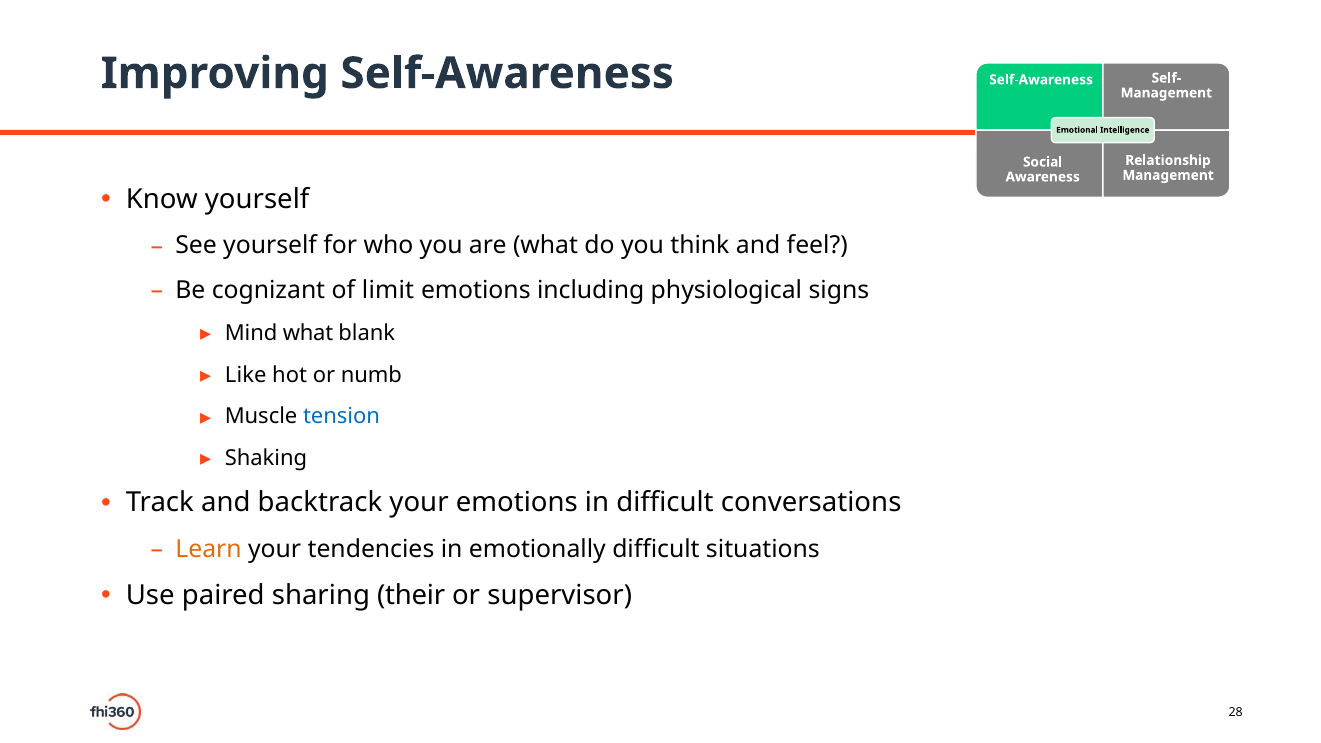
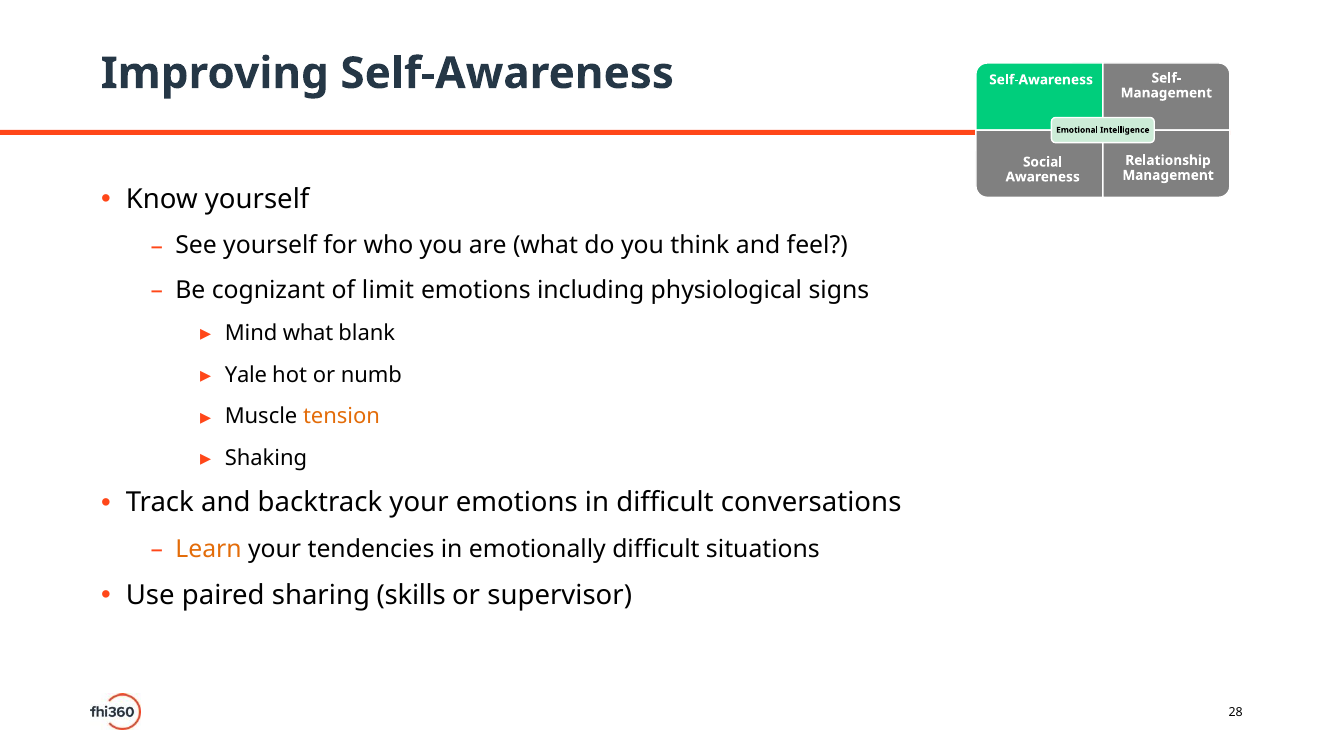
Like: Like -> Yale (246, 375)
tension colour: blue -> orange (341, 417)
their: their -> skills (411, 596)
